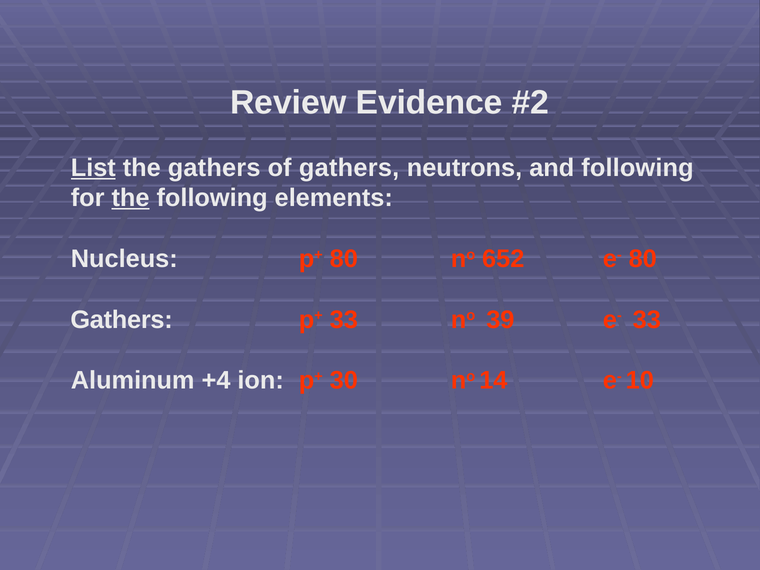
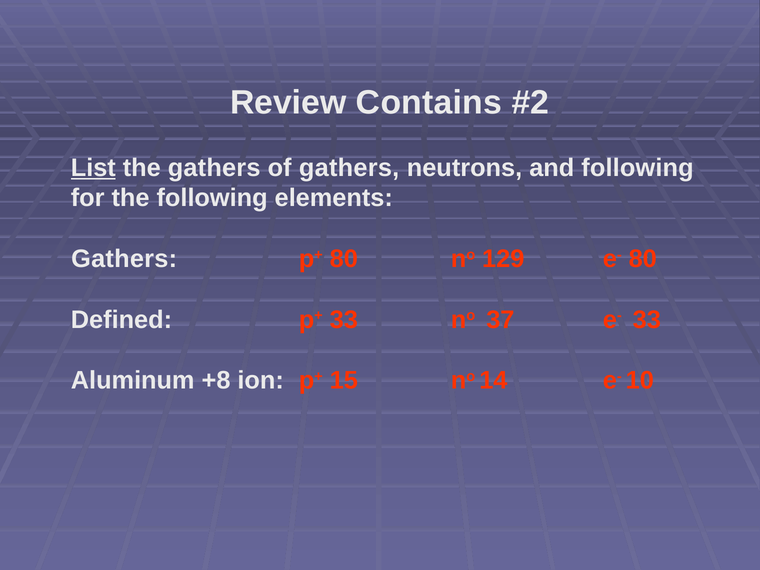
Evidence: Evidence -> Contains (429, 102)
the underline: present -> none (131, 198)
Nucleus: Nucleus -> Gathers (124, 259)
652: 652 -> 129 (503, 259)
Gathers: Gathers -> Defined (121, 320)
39: 39 -> 37 (500, 320)
+4: +4 -> +8 (216, 380)
30: 30 -> 15 (344, 380)
